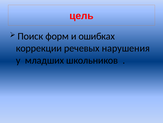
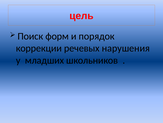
ошибках: ошибках -> порядок (97, 36)
